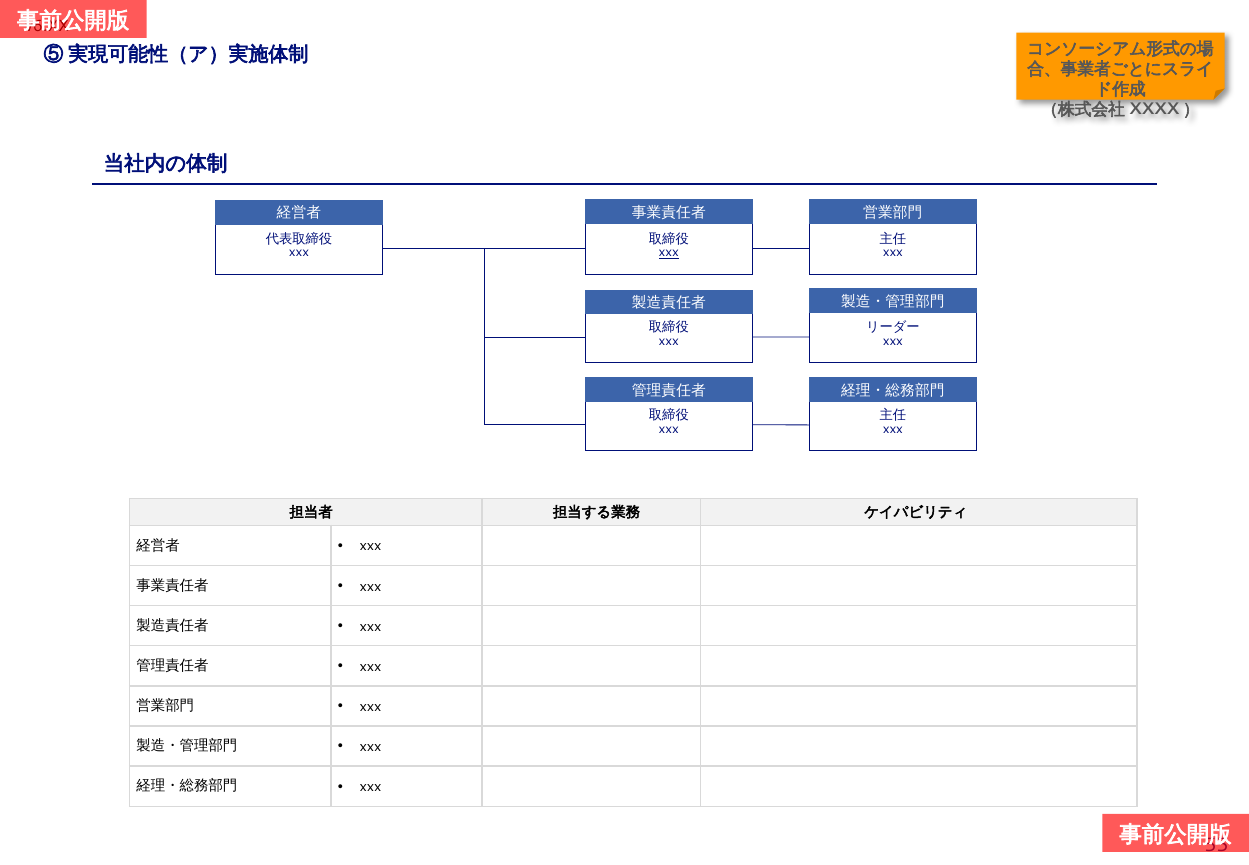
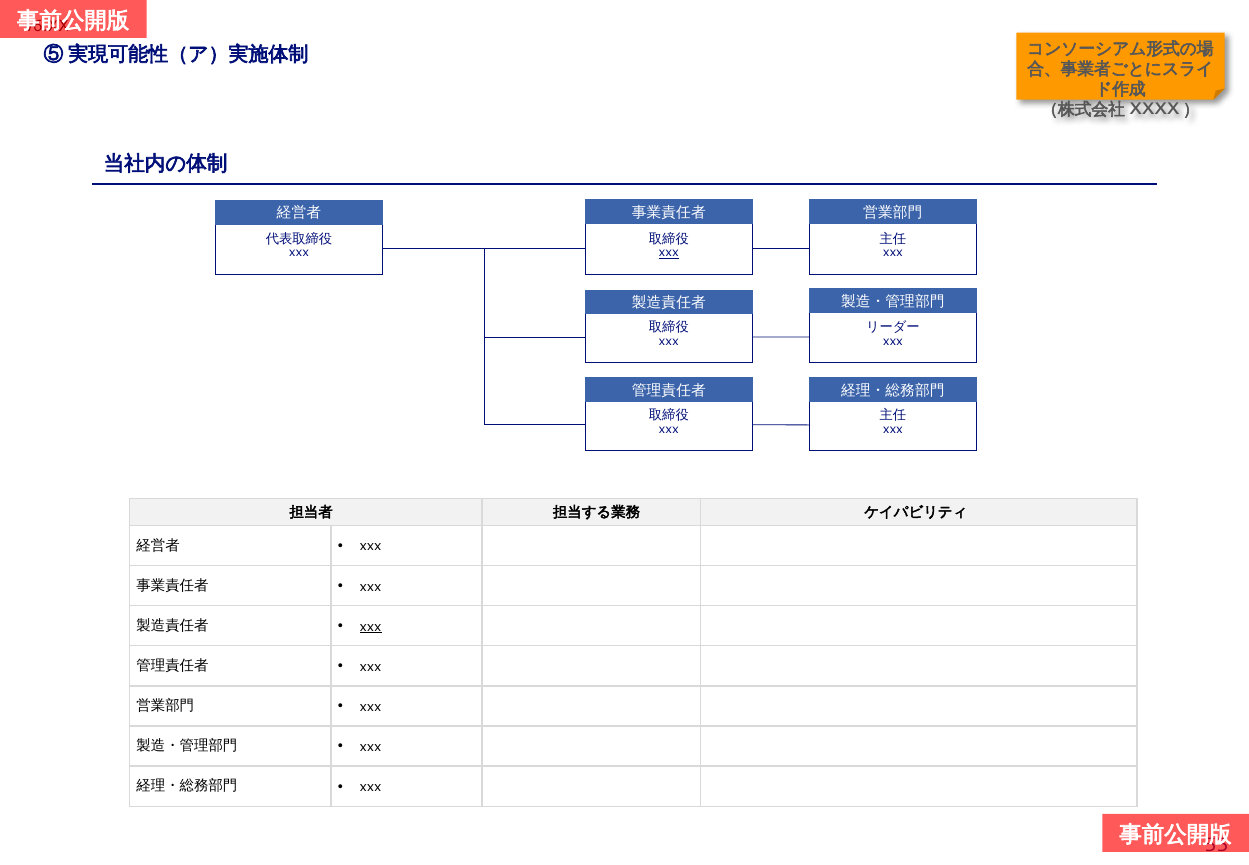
xxx underline: none -> present (371, 626)
